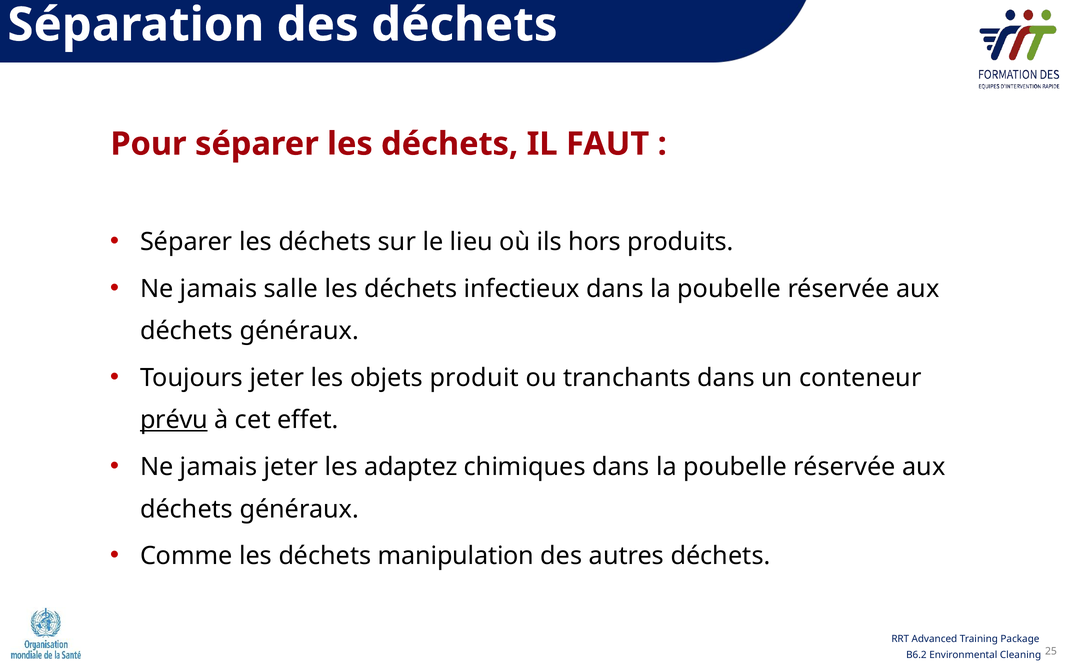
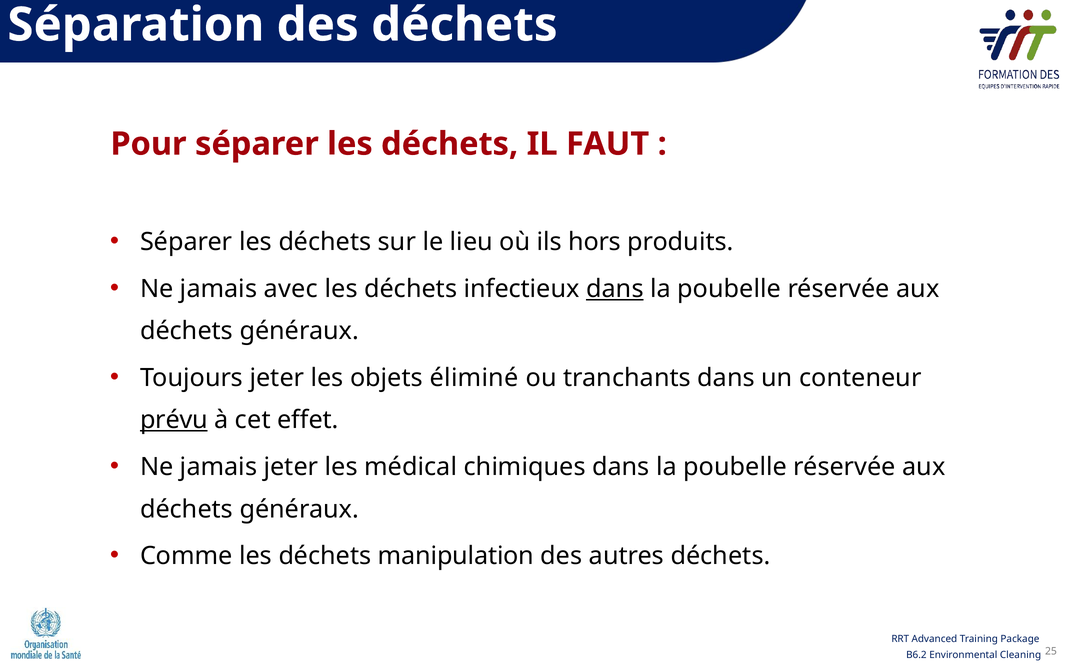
salle: salle -> avec (291, 289)
dans underline: none -> present (615, 289)
produit: produit -> éliminé (474, 378)
adaptez: adaptez -> médical (411, 467)
